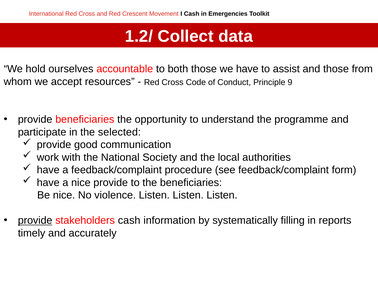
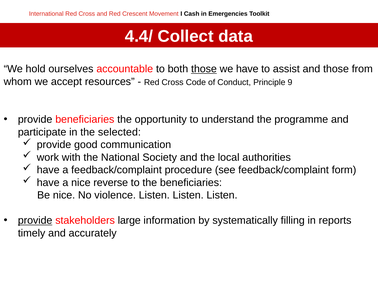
1.2/: 1.2/ -> 4.4/ (139, 36)
those underline: none -> present (204, 69)
nice provide: provide -> reverse (111, 182)
stakeholders cash: cash -> large (129, 220)
